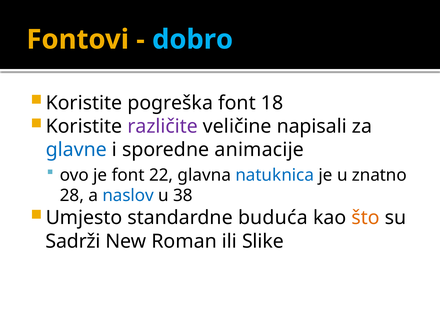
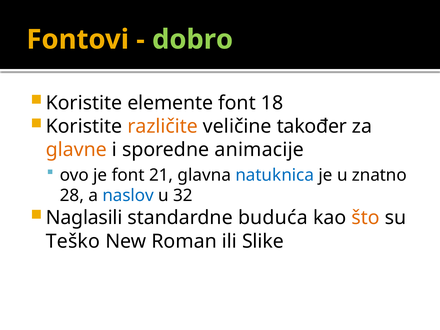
dobro colour: light blue -> light green (193, 40)
pogreška: pogreška -> elemente (170, 103)
različite colour: purple -> orange (163, 126)
napisali: napisali -> također (312, 126)
glavne colour: blue -> orange (76, 150)
22: 22 -> 21 (161, 175)
38: 38 -> 32 (183, 196)
Umjesto: Umjesto -> Naglasili (84, 218)
Sadrži: Sadrži -> Teško (73, 241)
